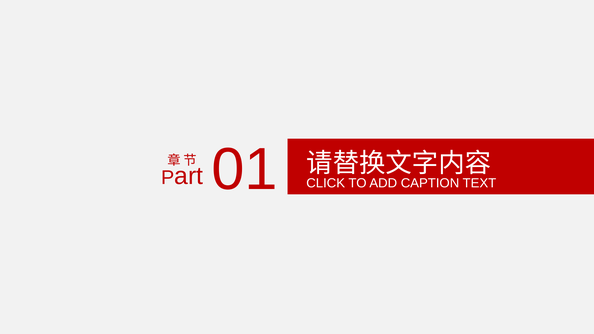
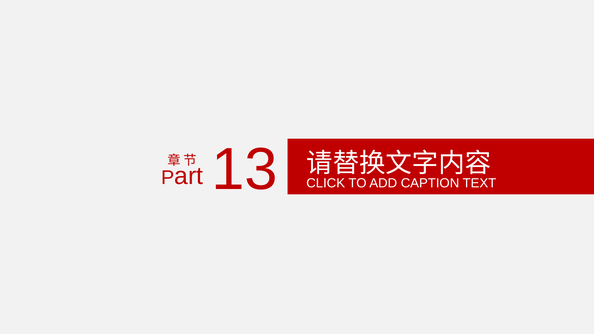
01: 01 -> 13 (245, 170)
